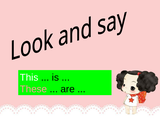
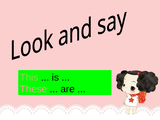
This colour: white -> light green (29, 77)
